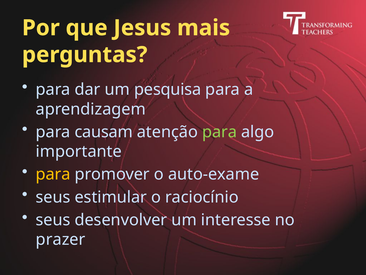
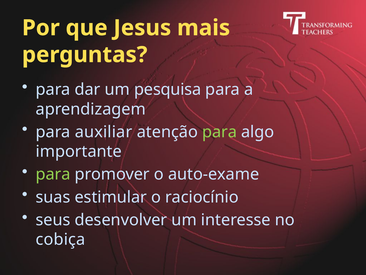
causam: causam -> auxiliar (104, 132)
para colour: yellow -> light green (53, 174)
seus: seus -> suas (53, 197)
prazer: prazer -> cobiça (61, 239)
